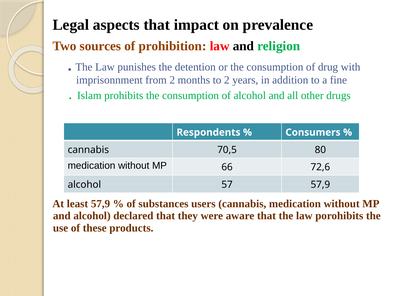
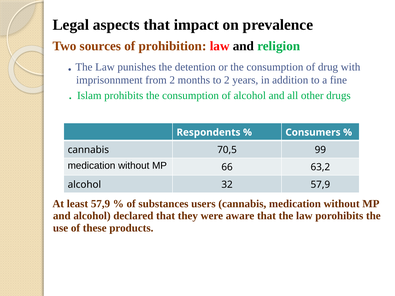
80: 80 -> 99 (320, 150)
72,6: 72,6 -> 63,2 (320, 167)
57: 57 -> 32 (227, 185)
